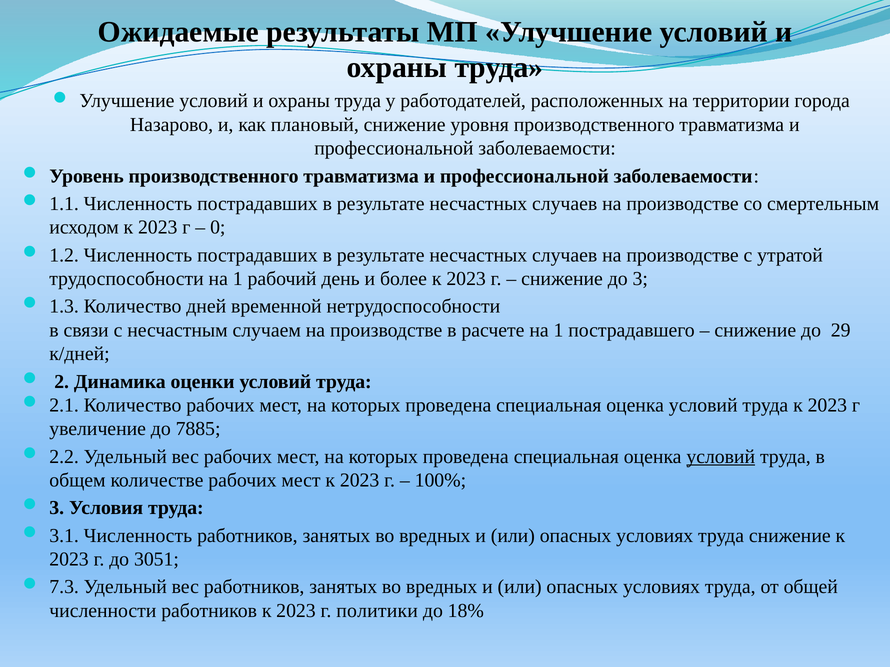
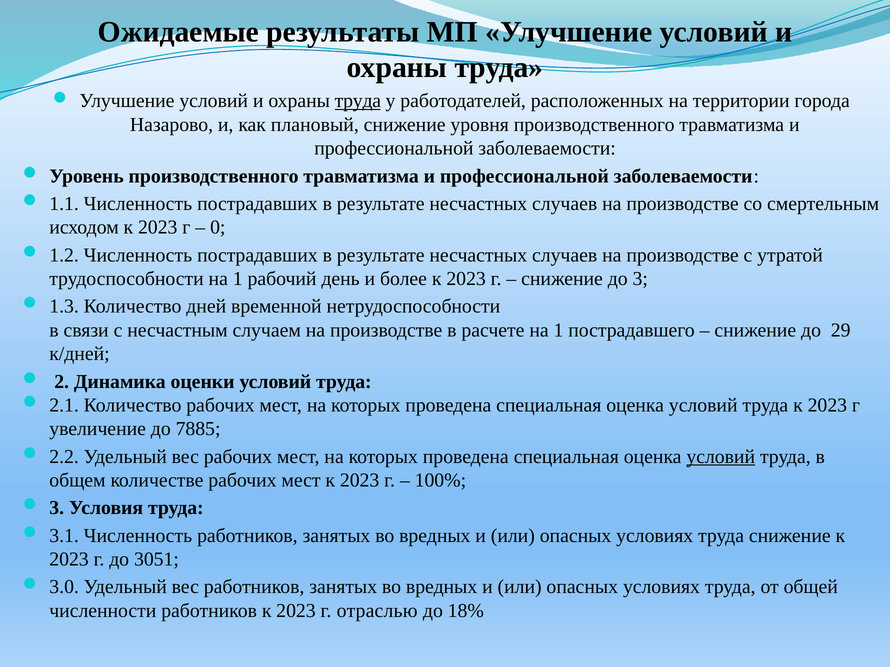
труда underline: none -> present (358, 101)
7.3: 7.3 -> 3.0 (64, 587)
политики: политики -> отраслью (377, 611)
